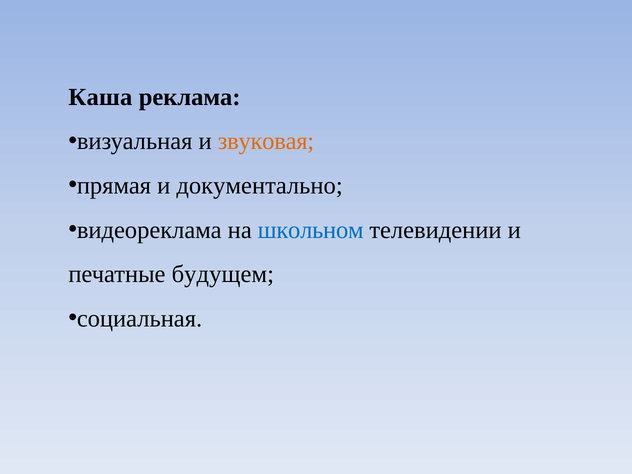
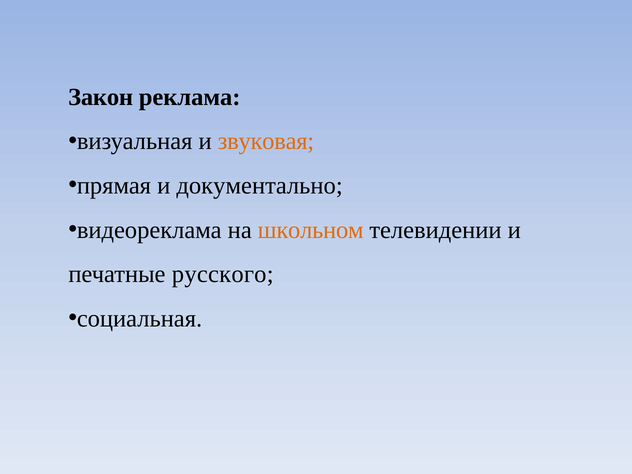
Каша: Каша -> Закон (101, 97)
школьном colour: blue -> orange (311, 230)
будущем: будущем -> русского (223, 274)
